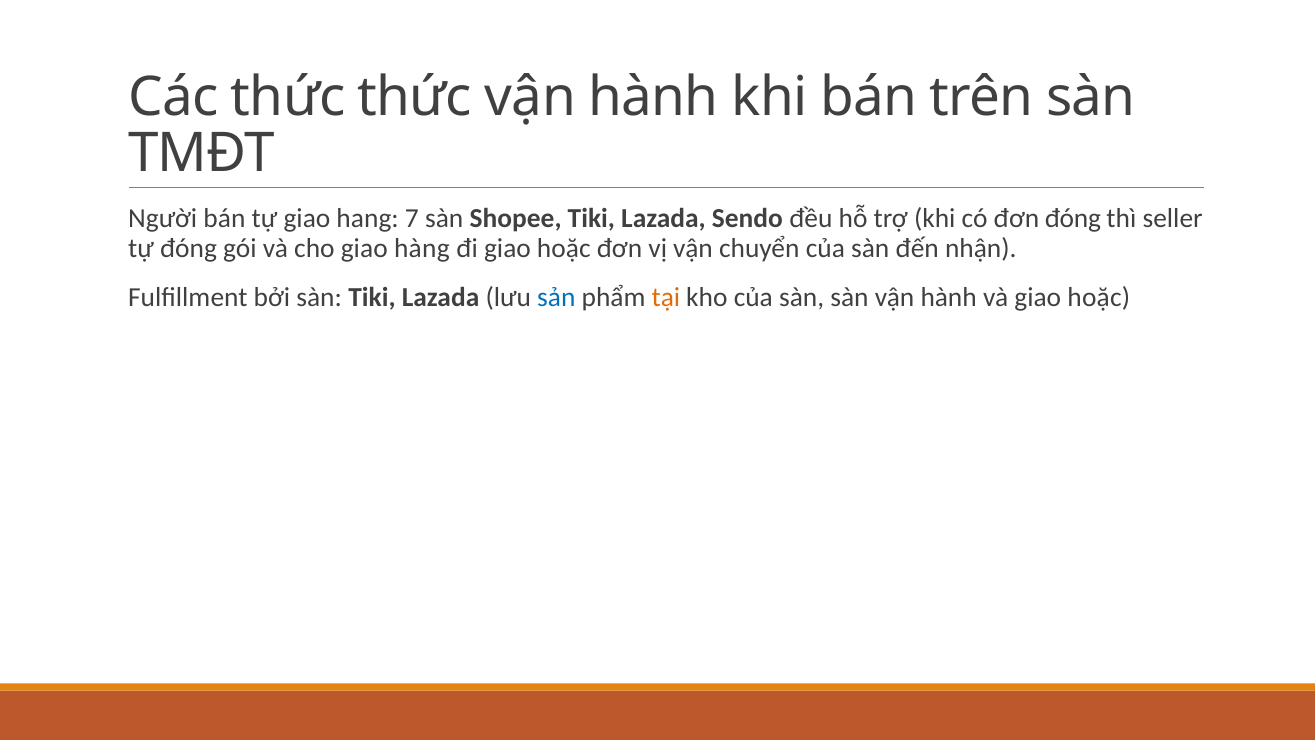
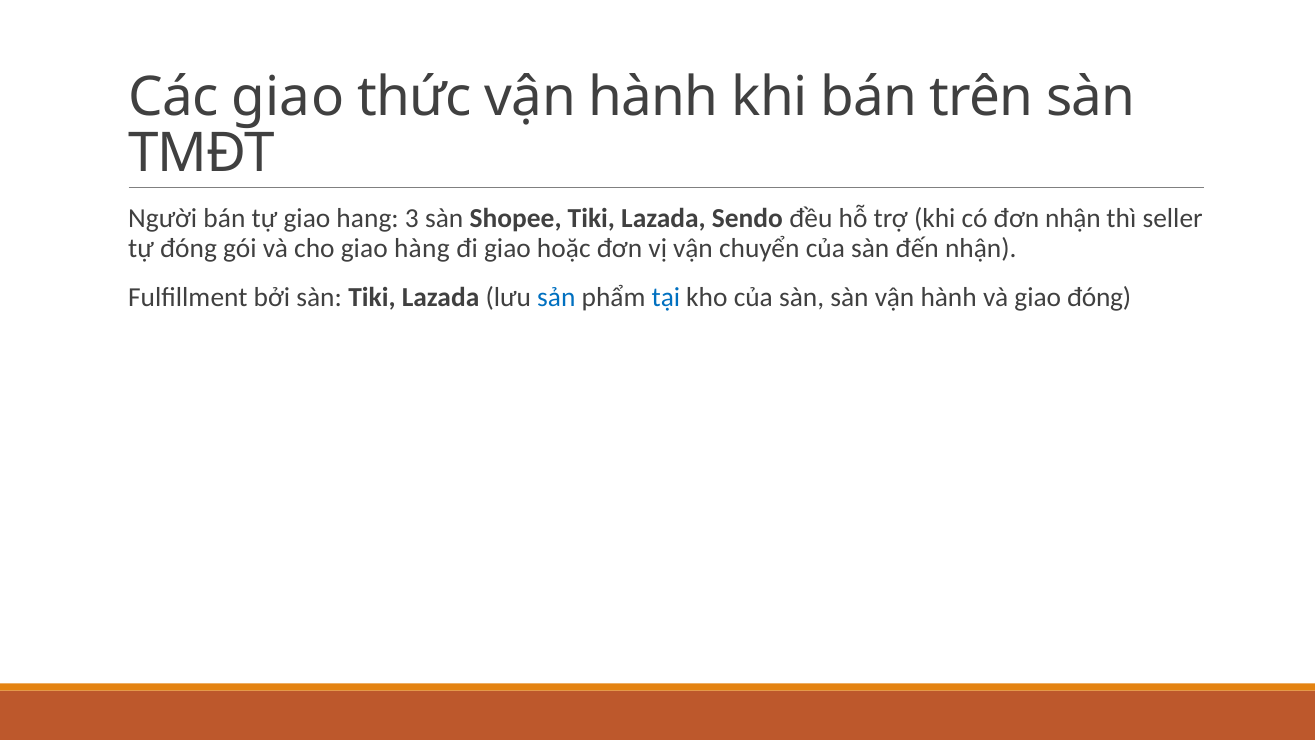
Các thức: thức -> giao (288, 97)
7: 7 -> 3 (412, 219)
đơn đóng: đóng -> nhận (1073, 219)
tại colour: orange -> blue (666, 297)
và giao hoặc: hoặc -> đóng (1099, 297)
